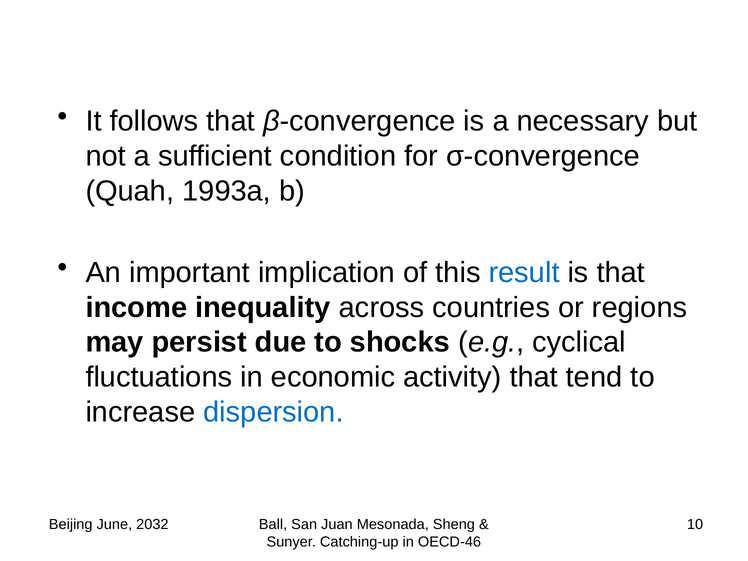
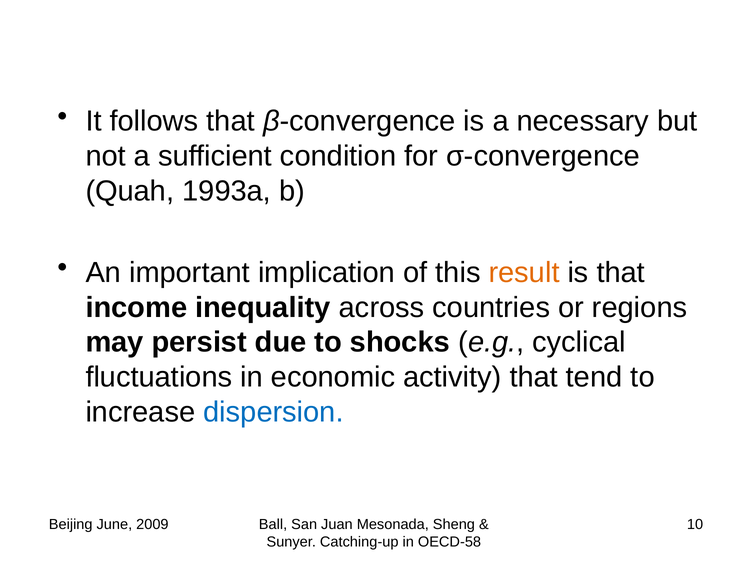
result colour: blue -> orange (524, 273)
2032: 2032 -> 2009 (152, 524)
OECD-46: OECD-46 -> OECD-58 (450, 542)
